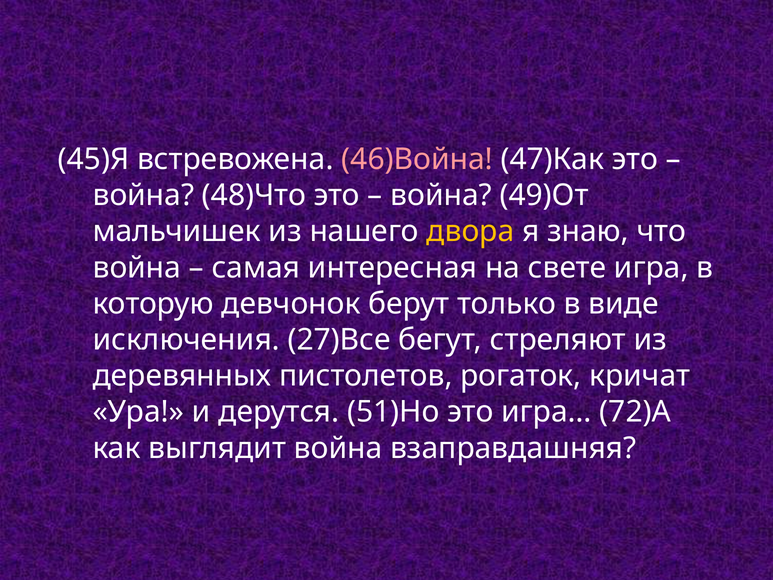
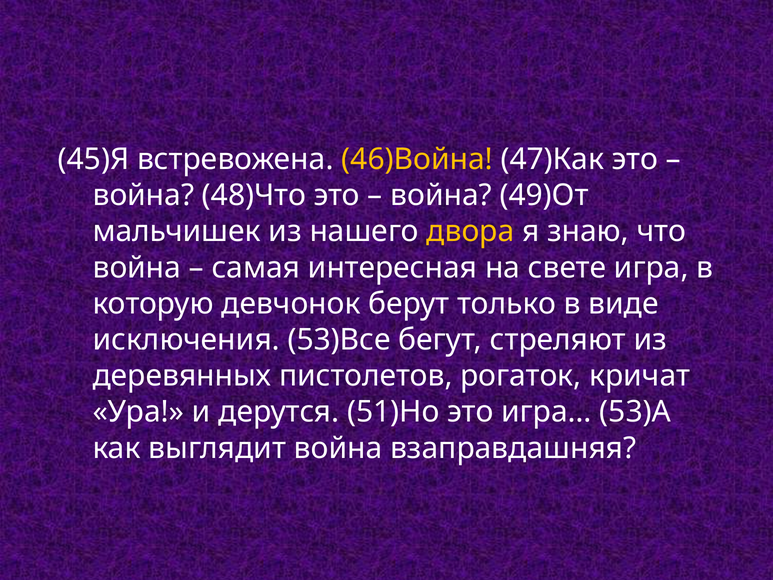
46)Война colour: pink -> yellow (417, 159)
27)Все: 27)Все -> 53)Все (339, 340)
72)А: 72)А -> 53)А (635, 412)
